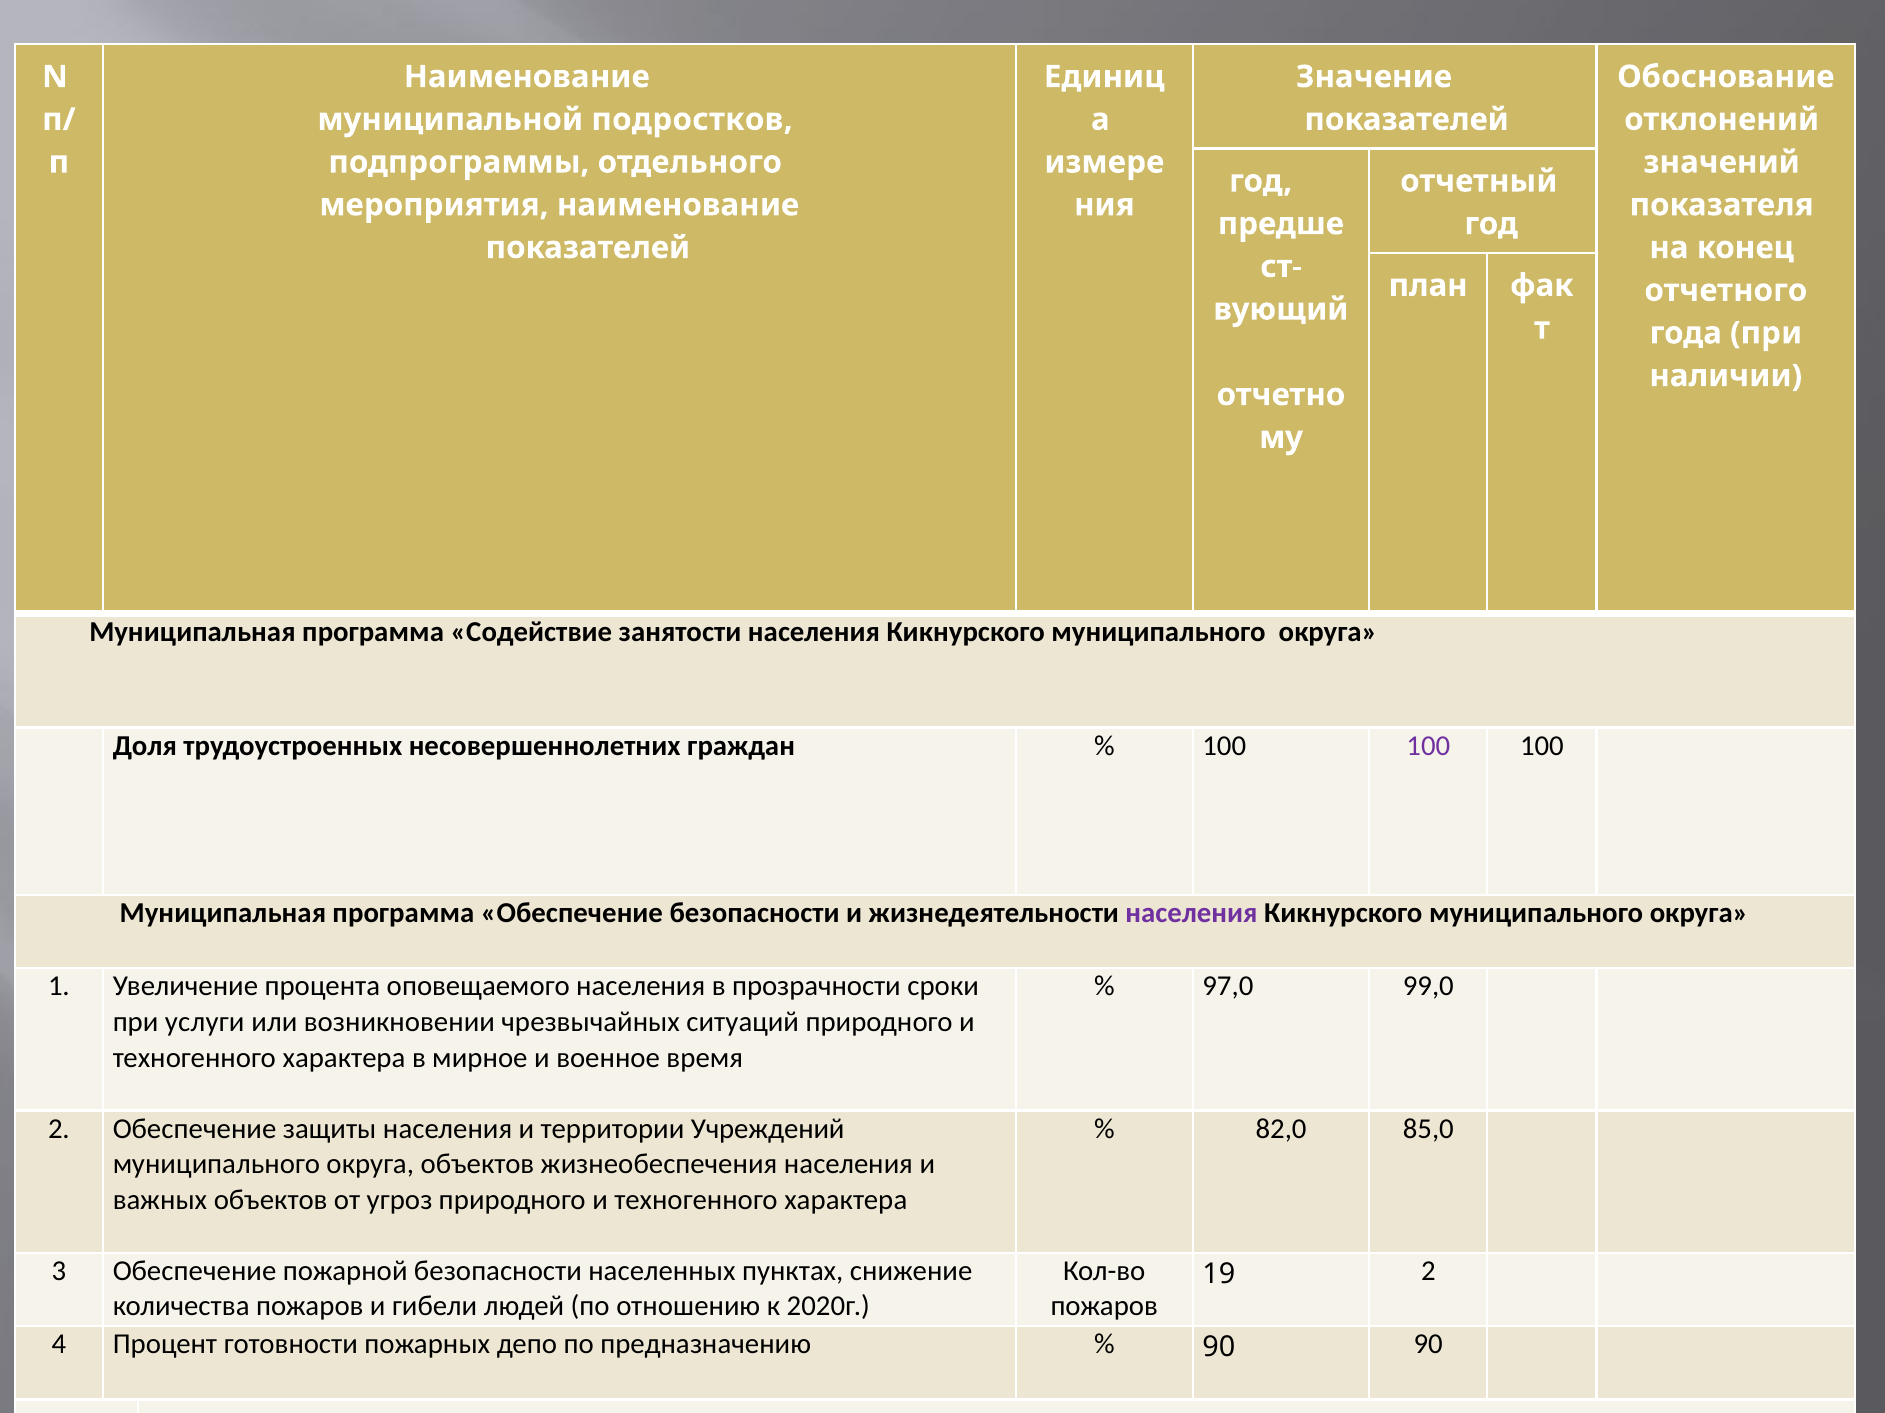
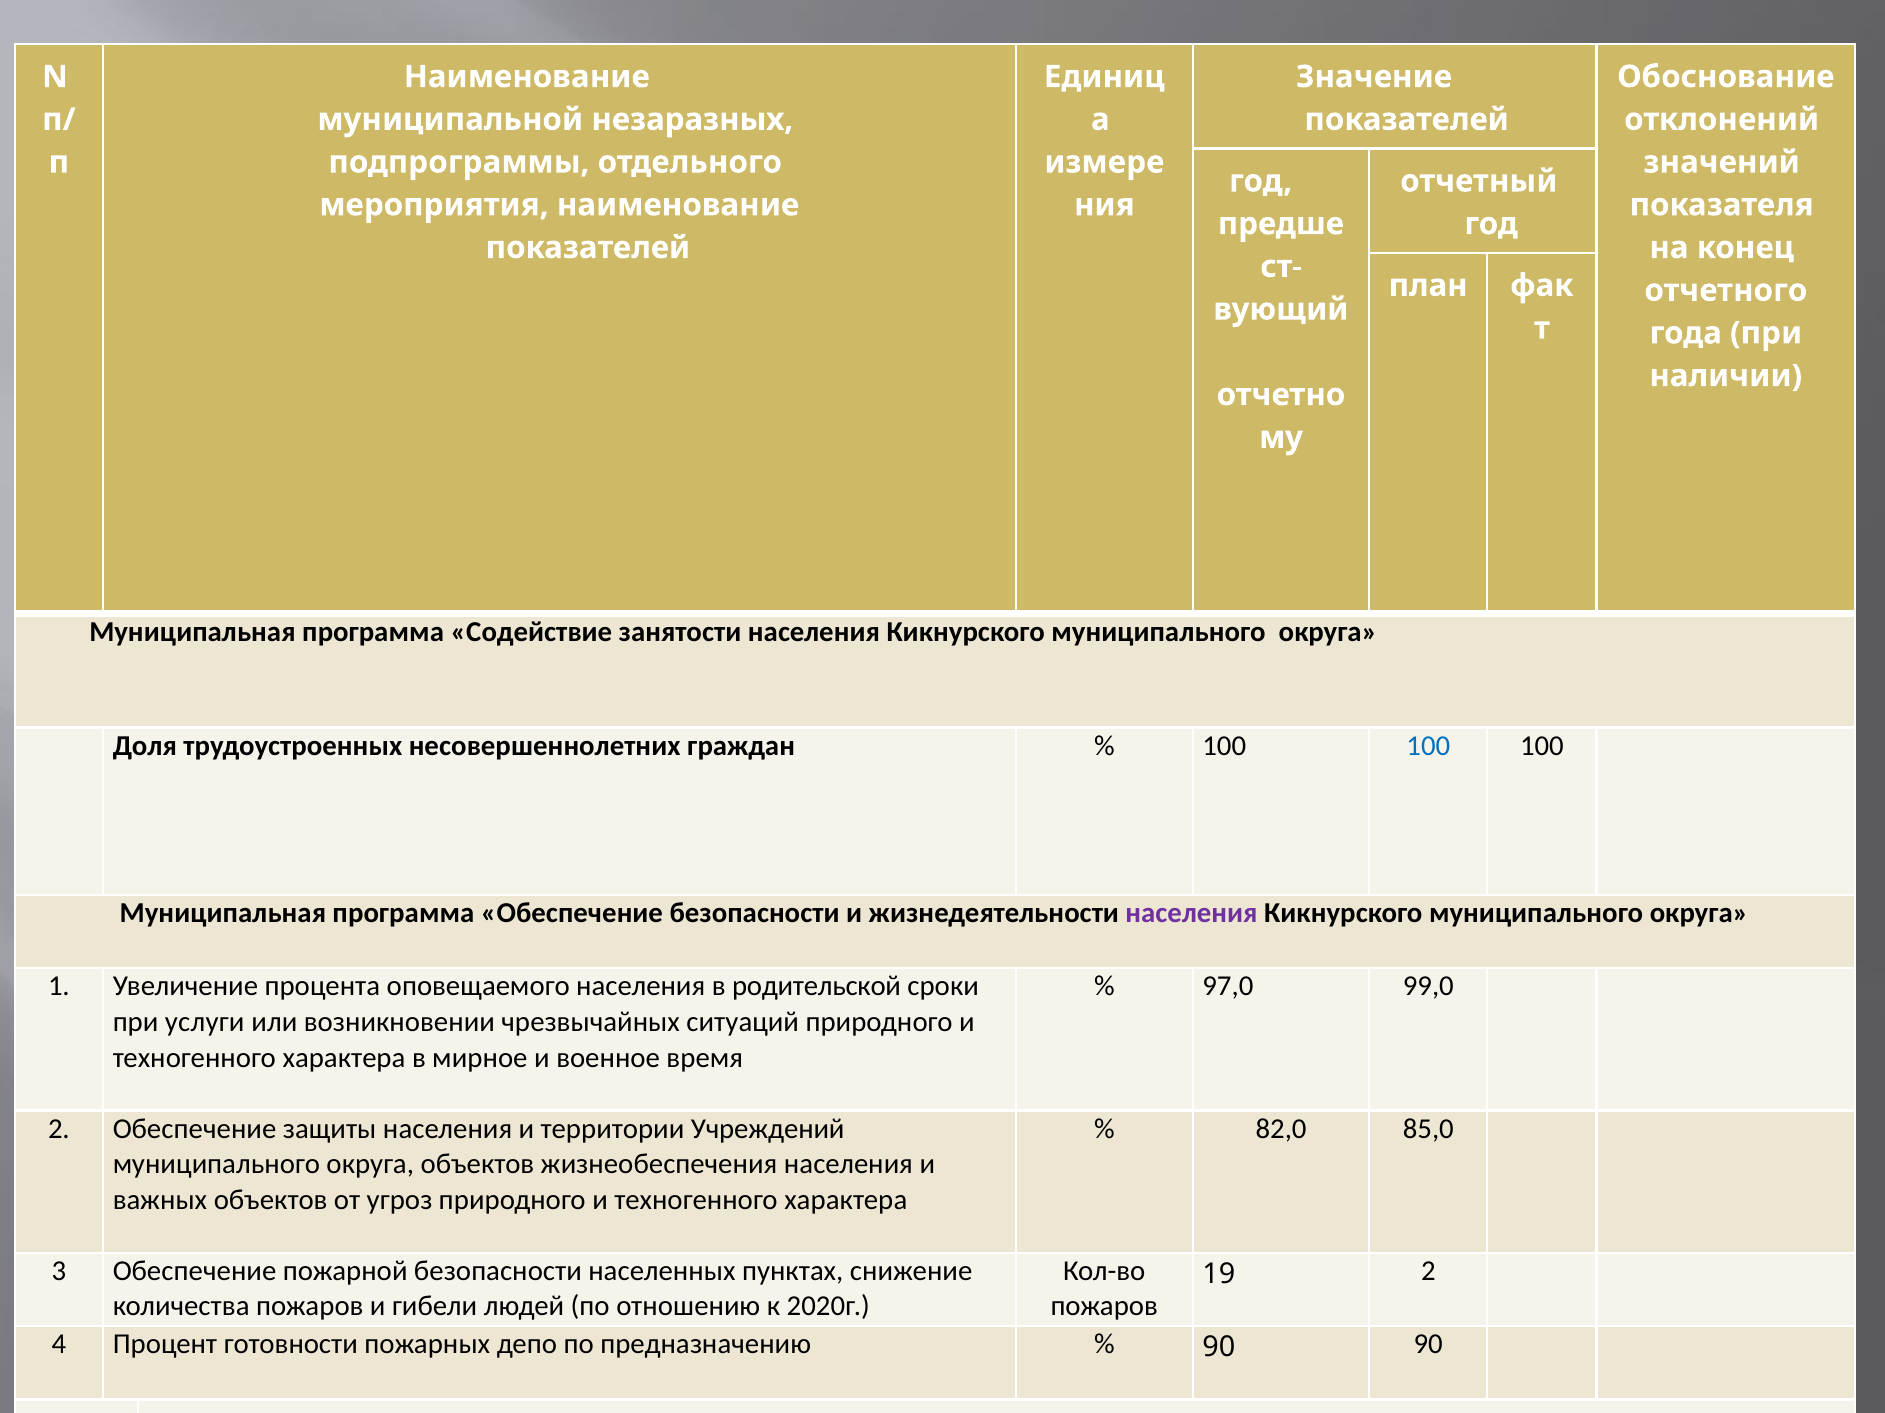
подростков: подростков -> незаразных (692, 120)
100 colour: purple -> blue (1428, 746)
прозрачности: прозрачности -> родительской (817, 987)
